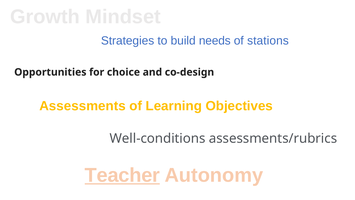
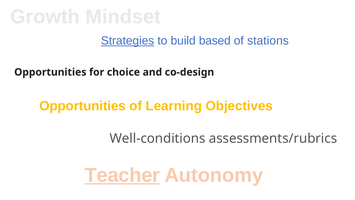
Strategies underline: none -> present (128, 41)
needs: needs -> based (215, 41)
Assessments: Assessments -> Opportunities (83, 106)
